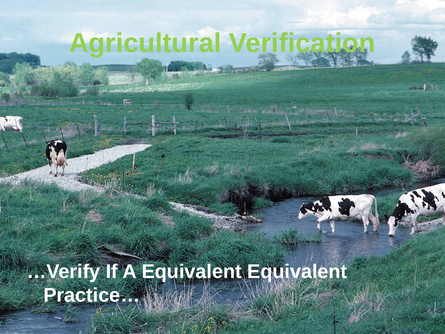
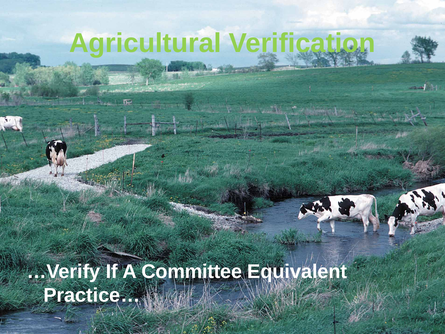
A Equivalent: Equivalent -> Committee (192, 271)
